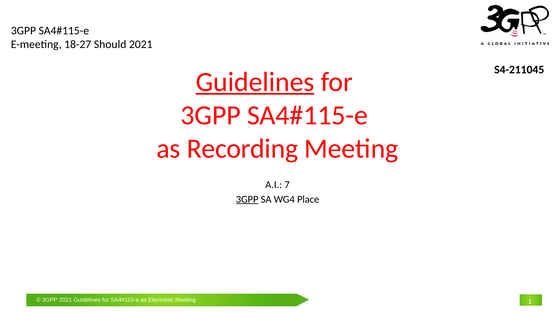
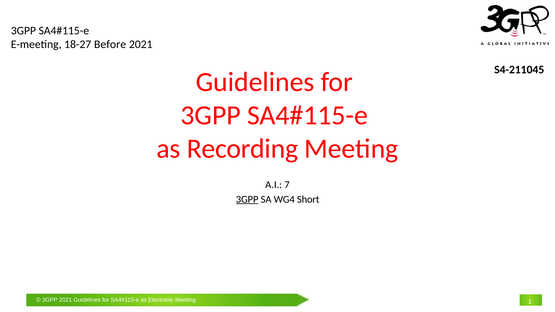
Should: Should -> Before (110, 44)
Guidelines underline: present -> none (255, 82)
Place: Place -> Short (308, 199)
